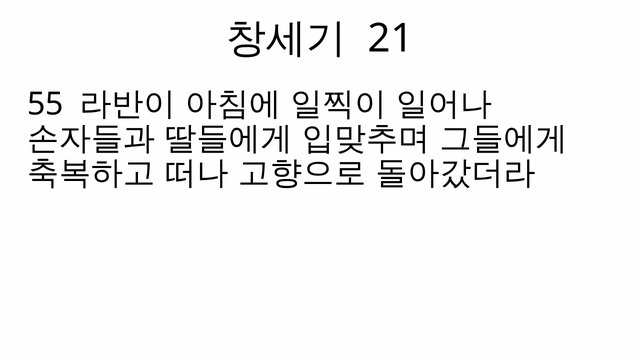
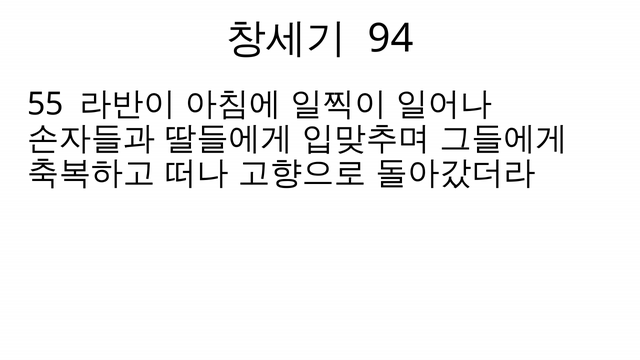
21: 21 -> 94 (391, 39)
